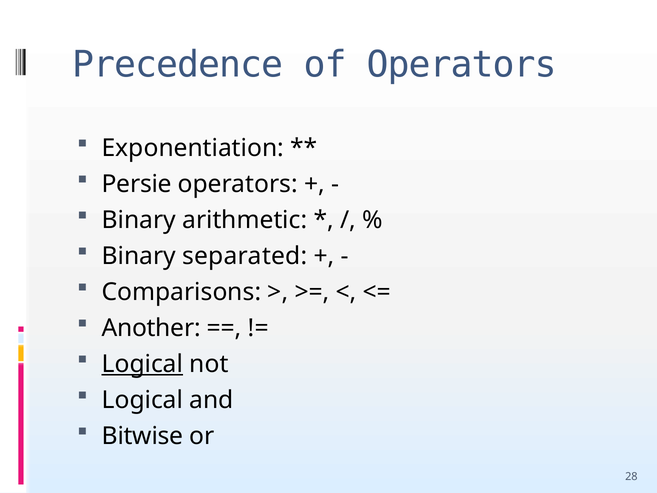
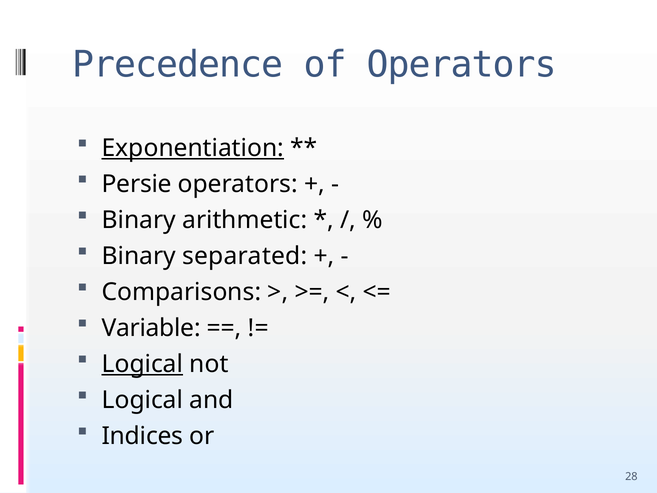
Exponentiation underline: none -> present (193, 148)
Another: Another -> Variable (151, 328)
Bitwise: Bitwise -> Indices (142, 436)
